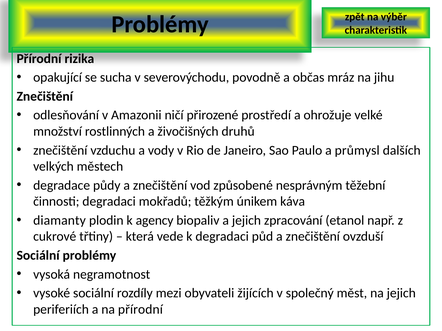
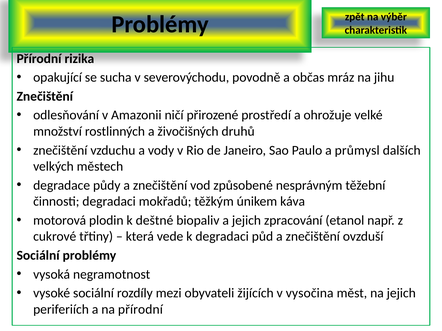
diamanty: diamanty -> motorová (60, 221)
agency: agency -> deštné (155, 221)
společný: společný -> vysočina (310, 294)
